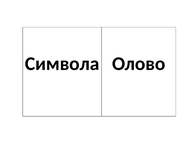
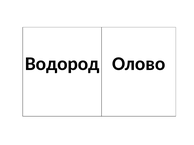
Символа: Символа -> Водород (62, 64)
